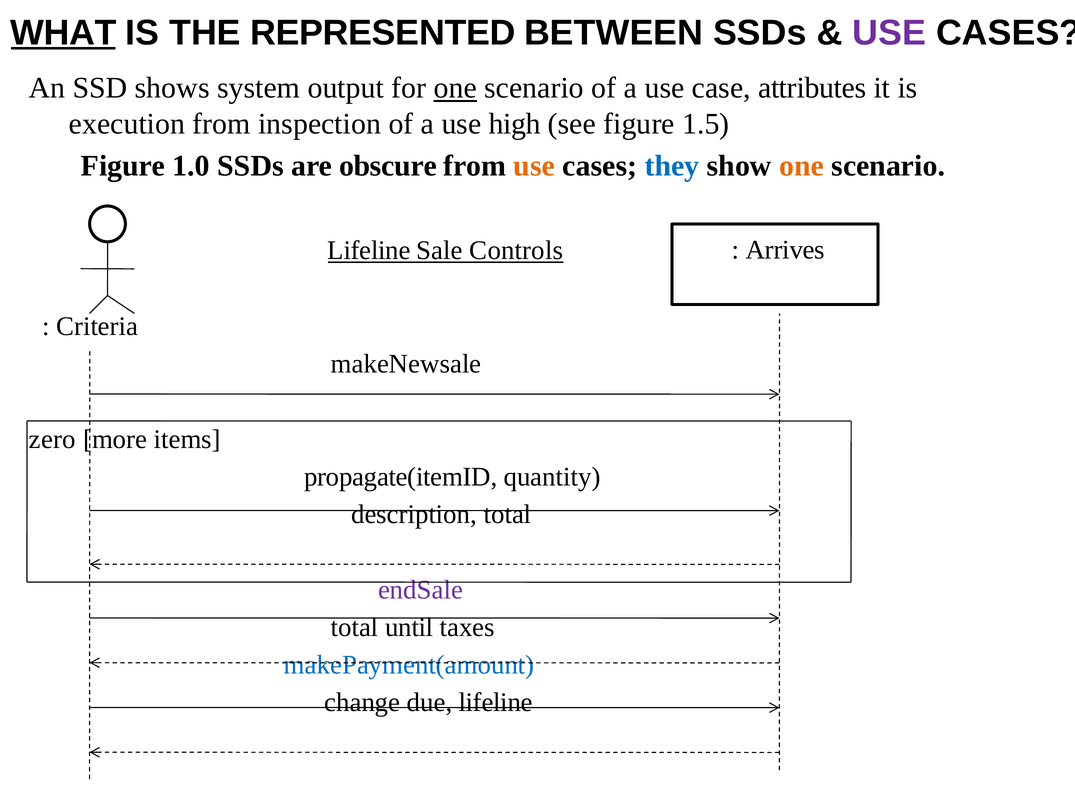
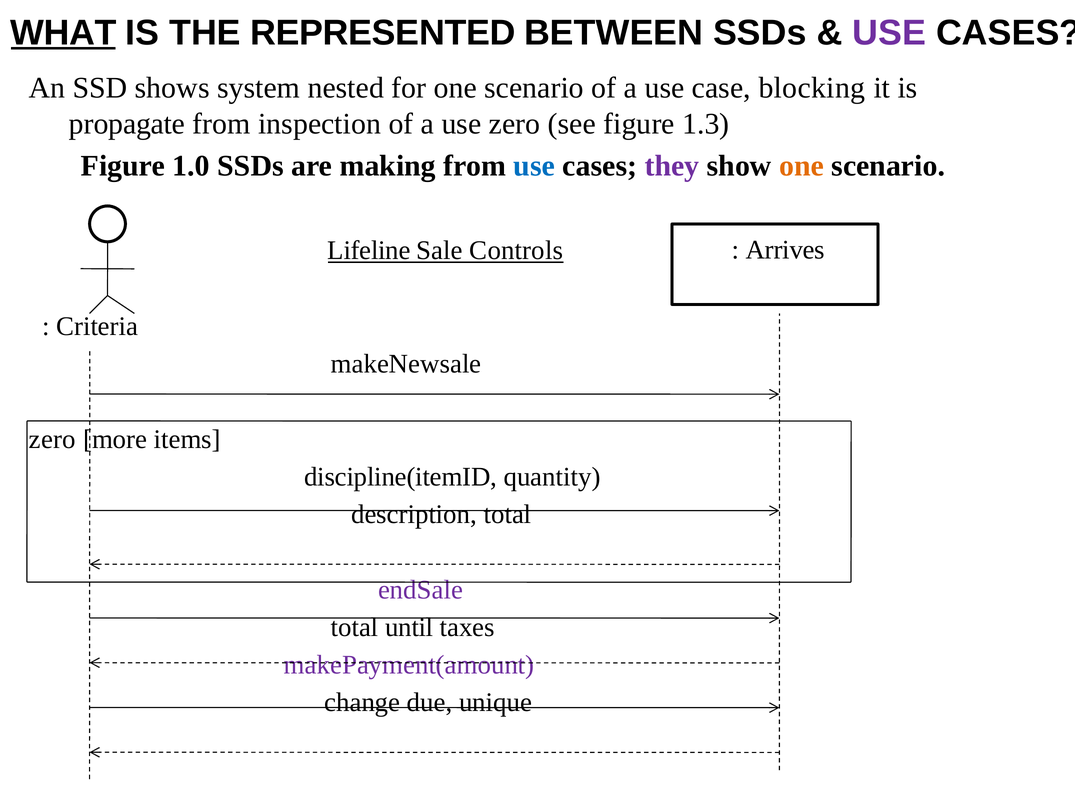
output: output -> nested (346, 88)
one underline: present -> none (455, 88)
attributes: attributes -> blocking (812, 88)
execution: execution -> propagate (127, 124)
use high: high -> zero (515, 124)
1.5: 1.5 -> 1.3 (706, 124)
obscure: obscure -> making (388, 166)
use colour: orange -> blue (534, 166)
they colour: blue -> purple (672, 166)
propagate(itemID: propagate(itemID -> discipline(itemID (401, 477)
makePayment(amount colour: blue -> purple (409, 665)
due lifeline: lifeline -> unique (496, 703)
